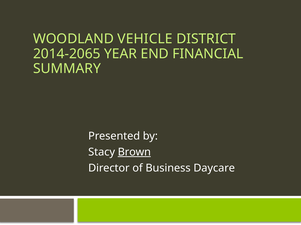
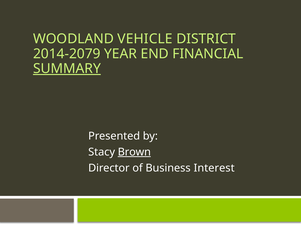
2014-2065: 2014-2065 -> 2014-2079 (67, 54)
SUMMARY underline: none -> present (67, 69)
Daycare: Daycare -> Interest (214, 169)
